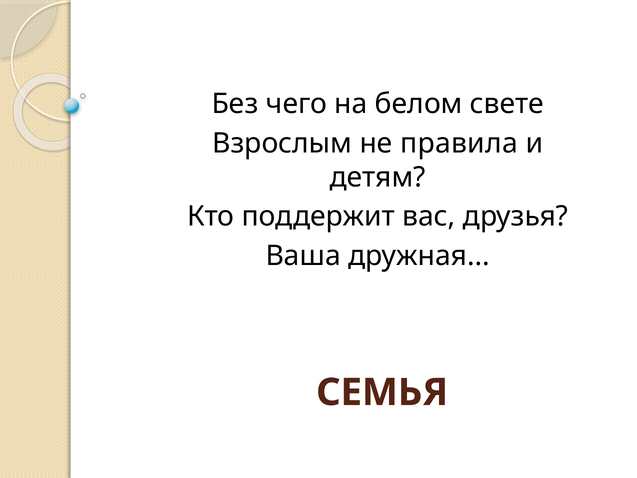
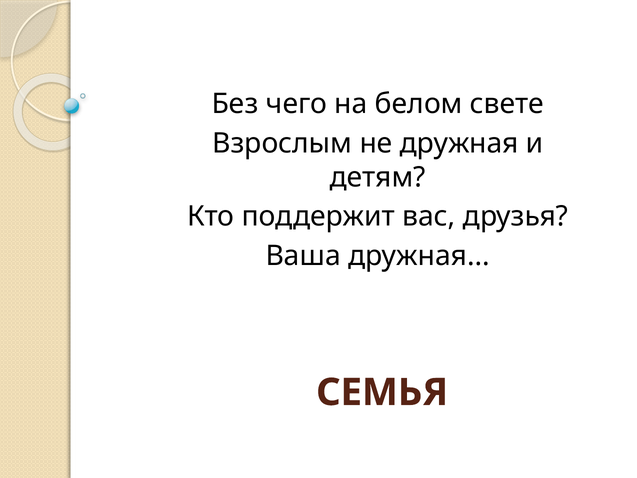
не правила: правила -> дружная (459, 143)
